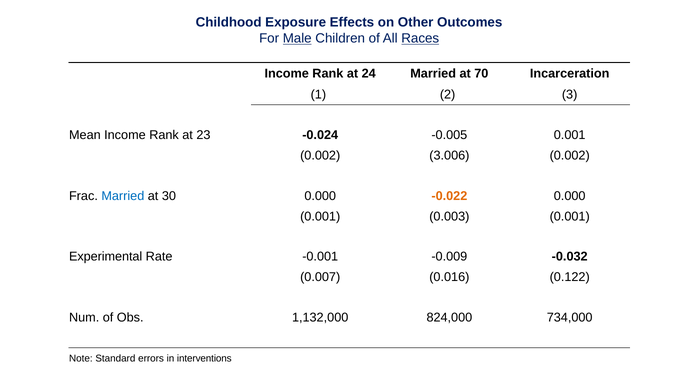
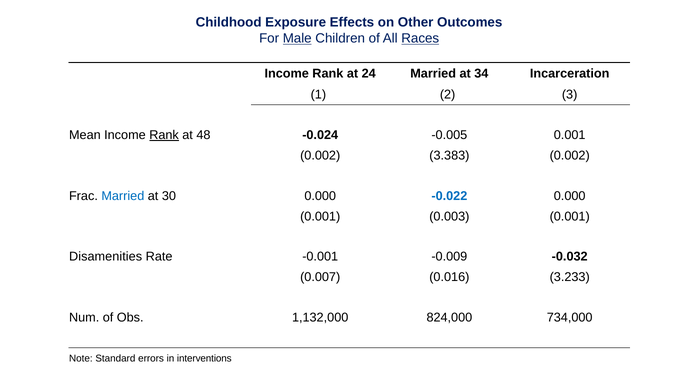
70: 70 -> 34 (481, 74)
Rank underline: none -> present (164, 135)
23: 23 -> 48 (203, 135)
3.006: 3.006 -> 3.383 (449, 155)
-0.022 colour: orange -> blue (449, 196)
Experimental: Experimental -> Disamenities (106, 256)
0.122: 0.122 -> 3.233 (570, 277)
